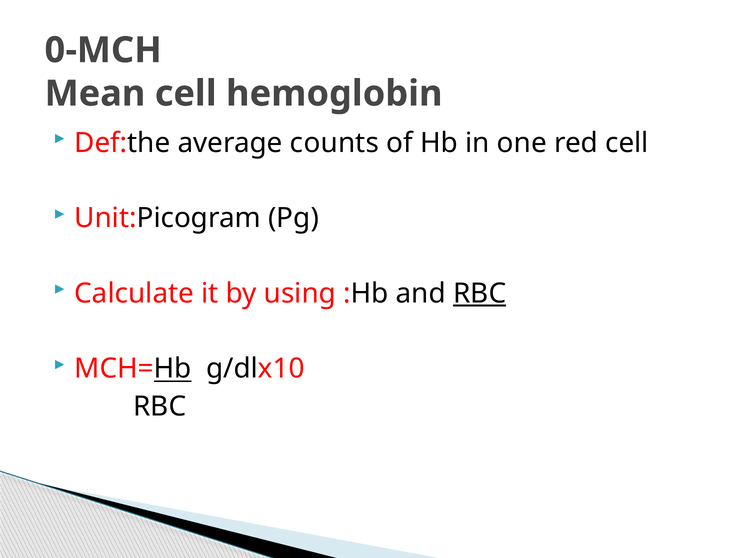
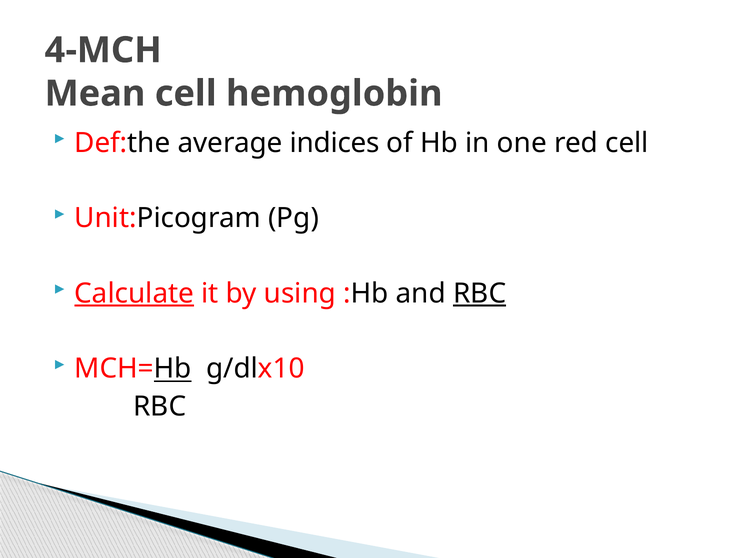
0-MCH: 0-MCH -> 4-MCH (103, 50)
counts: counts -> indices (335, 143)
Calculate underline: none -> present (134, 293)
